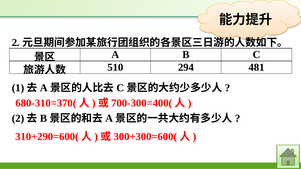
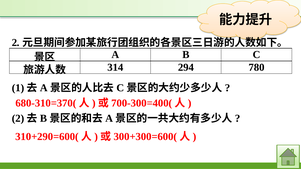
510: 510 -> 314 (115, 68)
481: 481 -> 780 (256, 68)
